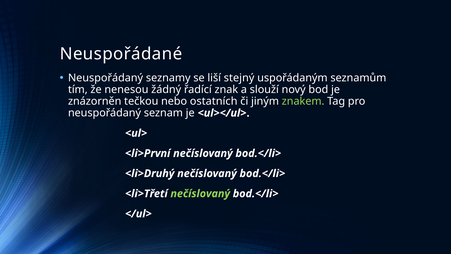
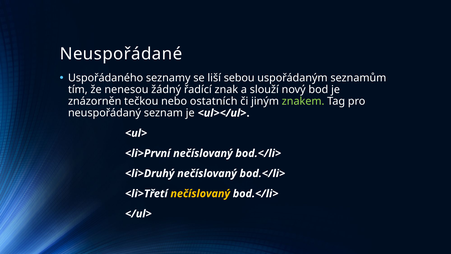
Neuspořádaný: Neuspořádaný -> Uspořádaného (106, 78)
stejný: stejný -> sebou (239, 78)
nečíslovaný colour: light green -> yellow (200, 193)
